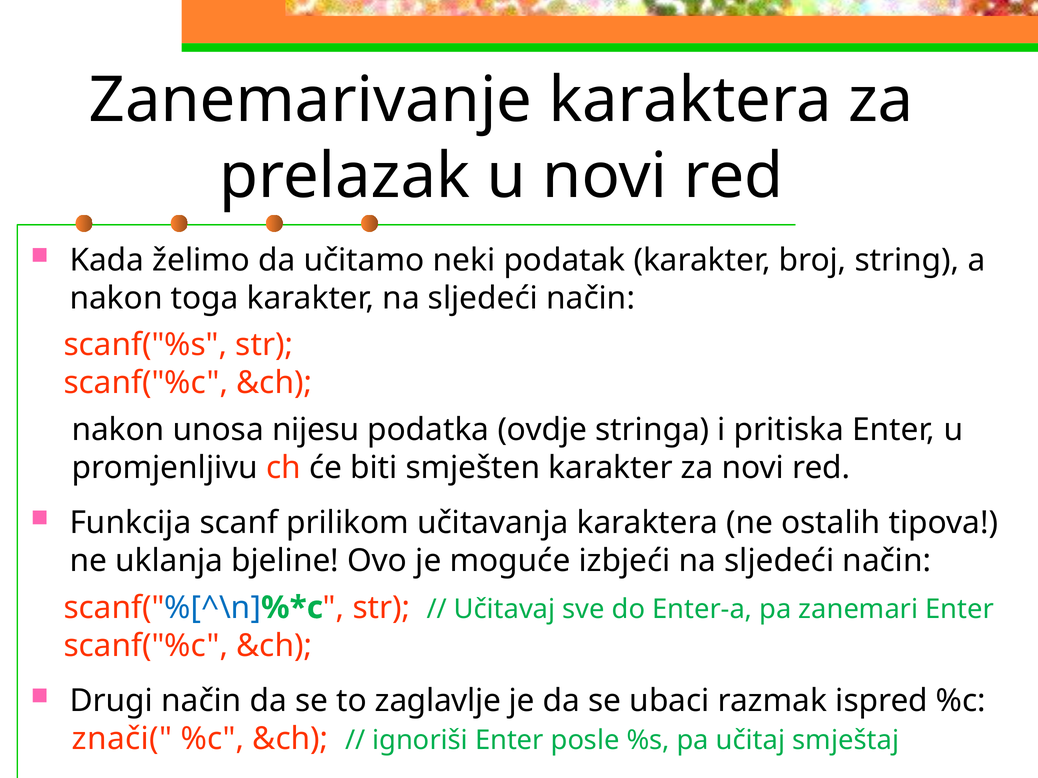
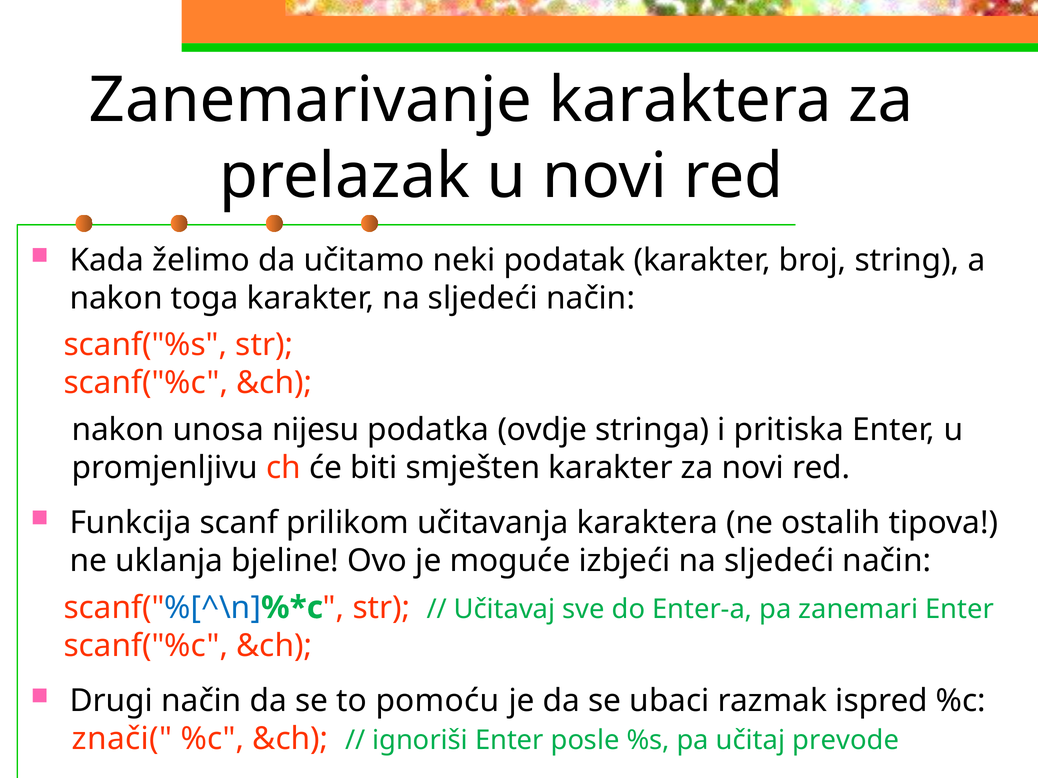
zaglavlje: zaglavlje -> pomoću (438, 701)
smještaj: smještaj -> prevode (846, 741)
